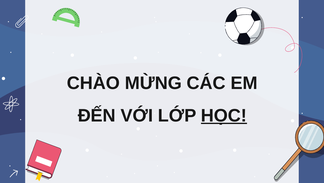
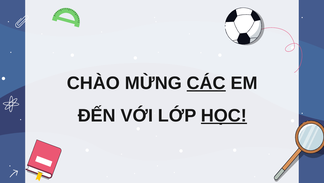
CÁC underline: none -> present (206, 83)
